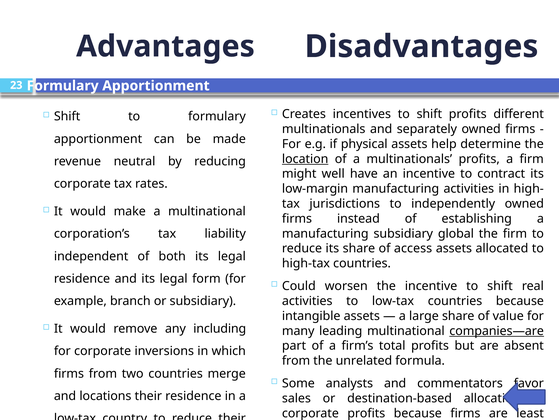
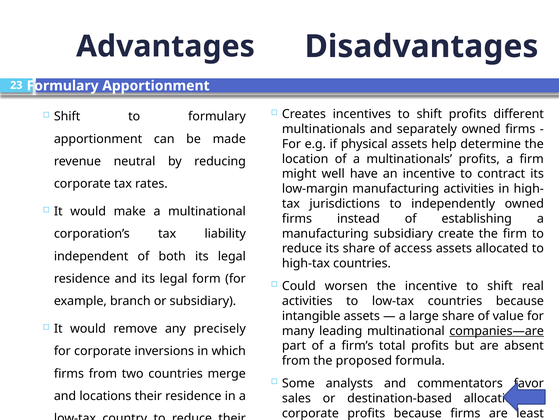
location underline: present -> none (305, 159)
global: global -> create (456, 233)
including: including -> precisely (220, 328)
unrelated: unrelated -> proposed (364, 360)
